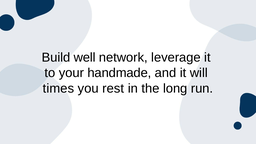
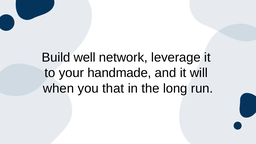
times: times -> when (58, 88)
rest: rest -> that (113, 88)
